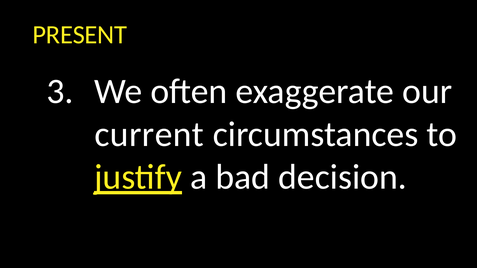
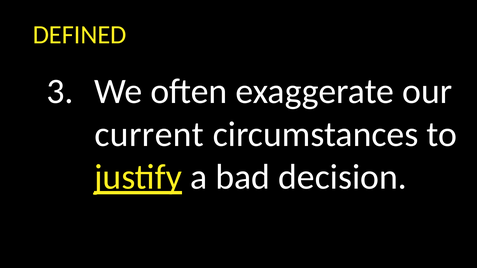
PRESENT: PRESENT -> DEFINED (80, 35)
